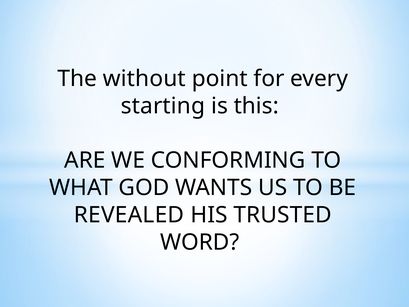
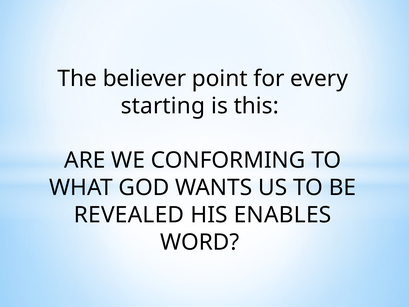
without: without -> believer (145, 79)
TRUSTED: TRUSTED -> ENABLES (283, 215)
